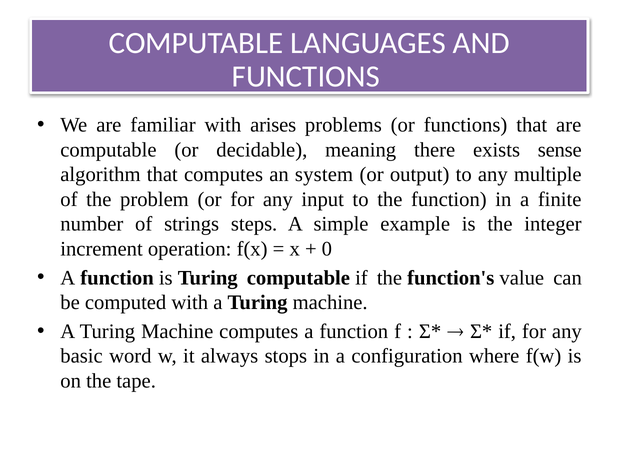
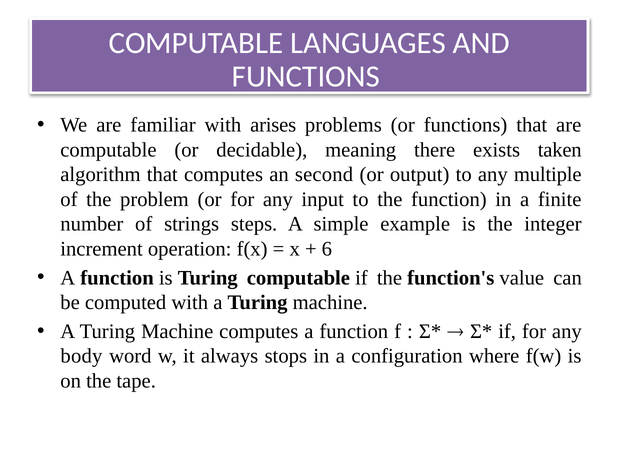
sense: sense -> taken (560, 150)
system: system -> second (324, 175)
0: 0 -> 6 (327, 249)
basic: basic -> body (81, 356)
